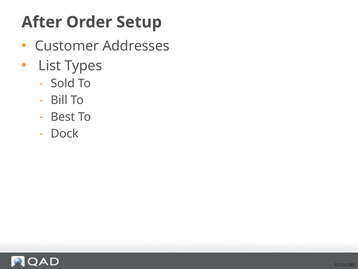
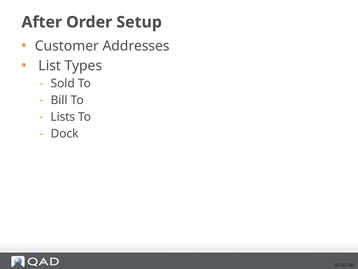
Best: Best -> Lists (63, 117)
